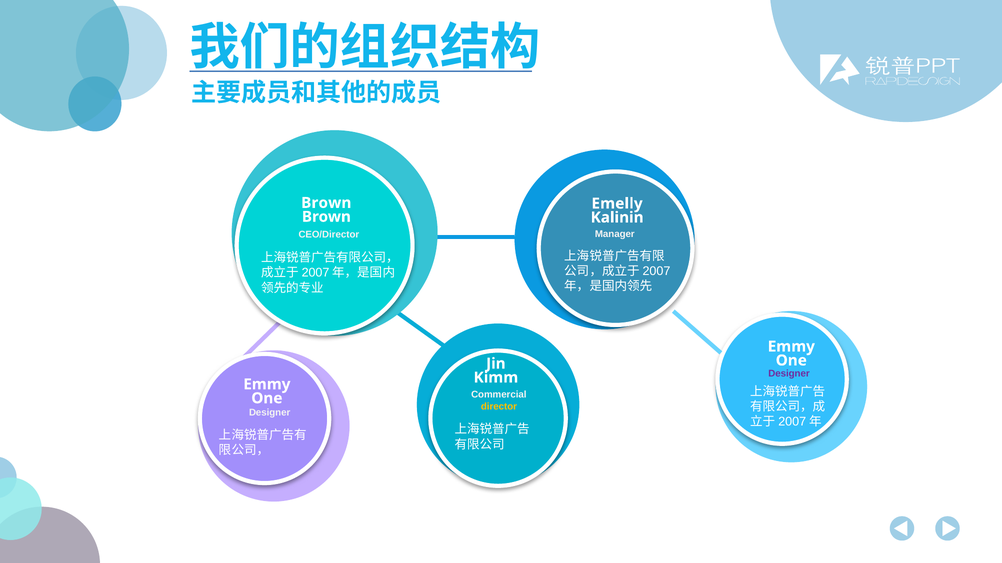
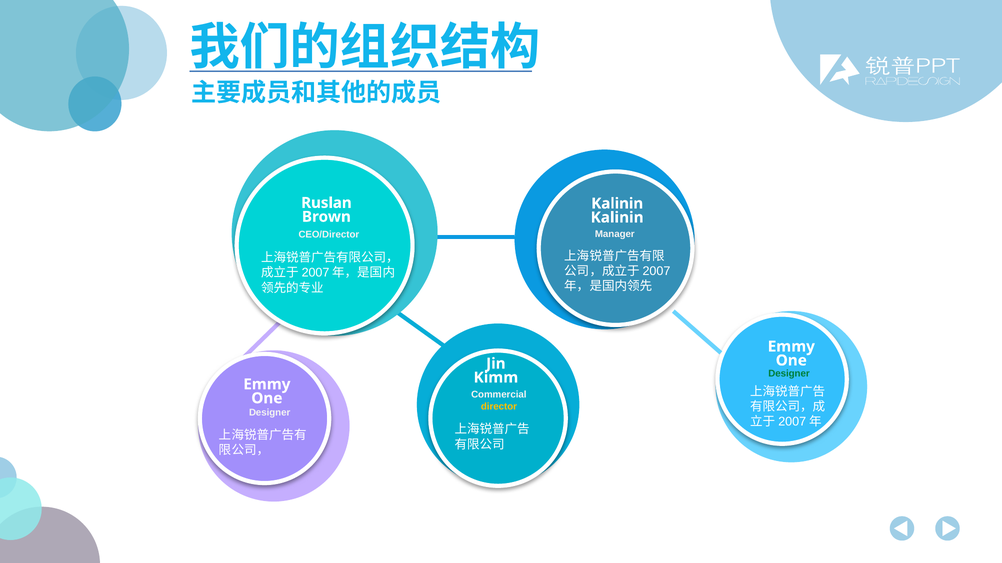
Brown: Brown -> Ruslan (326, 203)
Emelly: Emelly -> Kalinin (617, 204)
Designer colour: purple -> green (789, 374)
